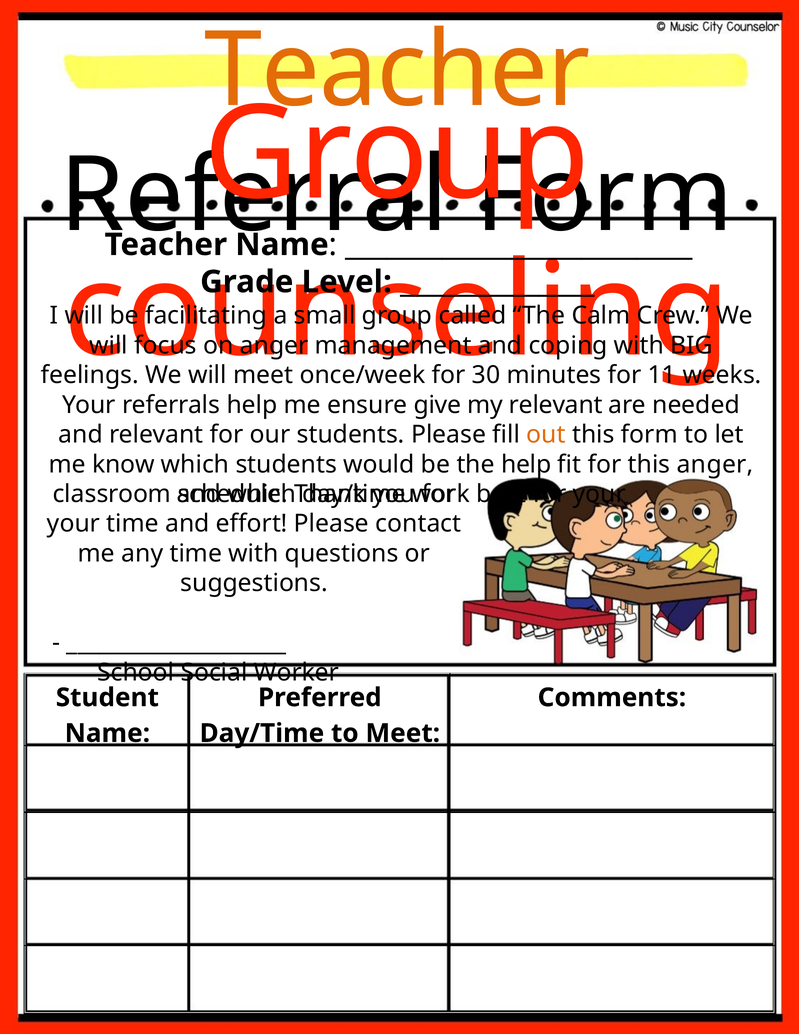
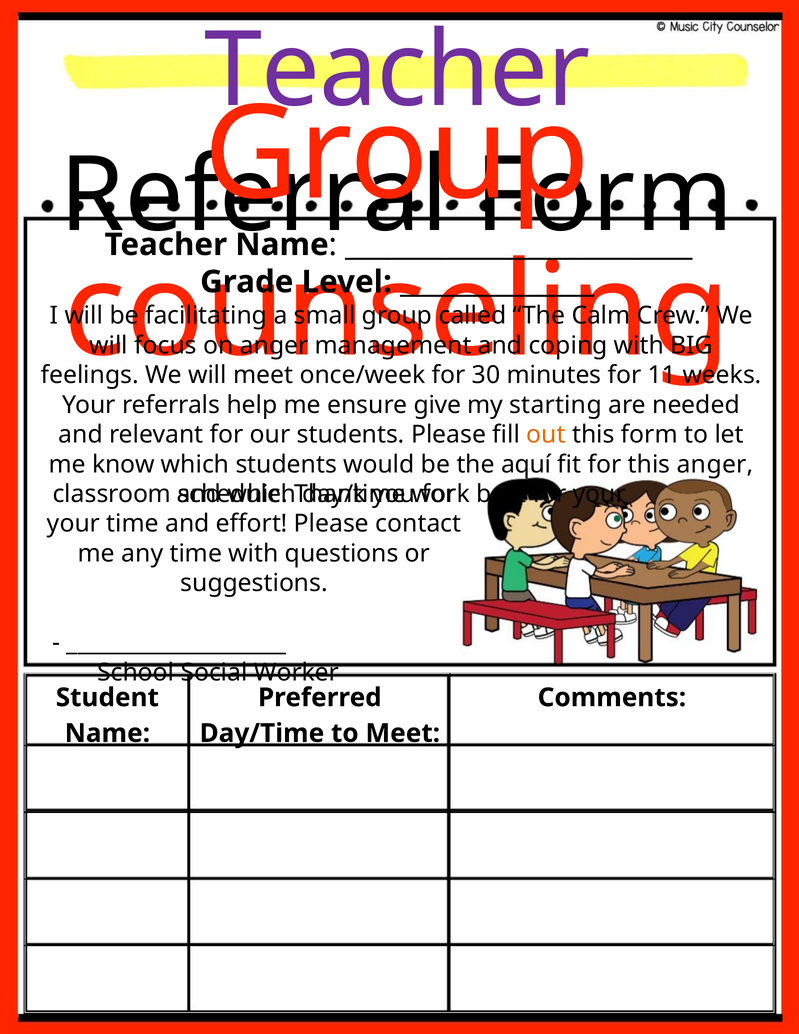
Teacher colour: orange -> purple (397, 71)
my relevant: relevant -> starting (556, 405)
the help: help -> aquí (526, 464)
